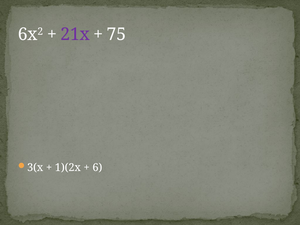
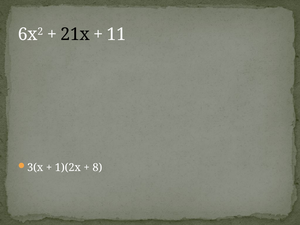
21x colour: purple -> black (75, 34)
75: 75 -> 11 (116, 34)
6: 6 -> 8 (97, 167)
